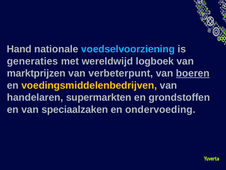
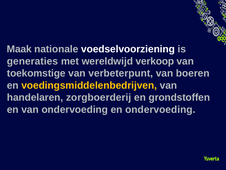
Hand: Hand -> Maak (19, 49)
voedselvoorziening colour: light blue -> white (128, 49)
logboek: logboek -> verkoop (155, 61)
marktprijzen: marktprijzen -> toekomstige (36, 73)
boeren underline: present -> none (193, 73)
supermarkten: supermarkten -> zorgboerderij (99, 97)
van speciaalzaken: speciaalzaken -> ondervoeding (75, 109)
